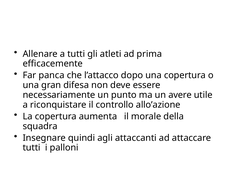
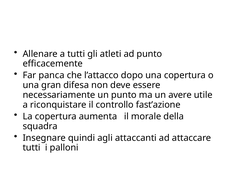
ad prima: prima -> punto (149, 54)
allo’azione: allo’azione -> fast’azione (158, 105)
